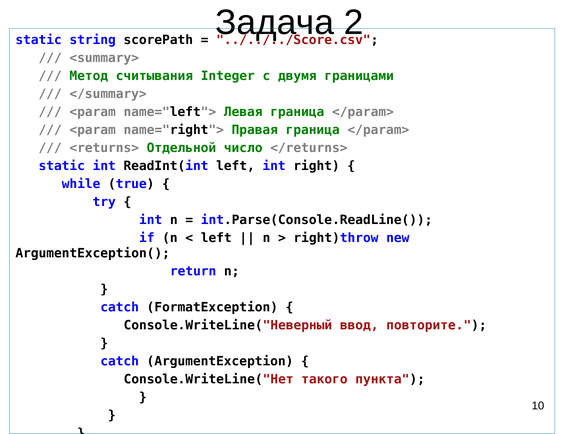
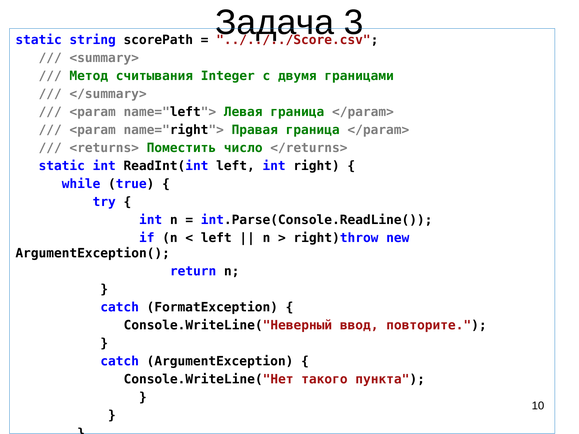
2: 2 -> 3 (354, 23)
Отдельной: Отдельной -> Поместить (181, 148)
